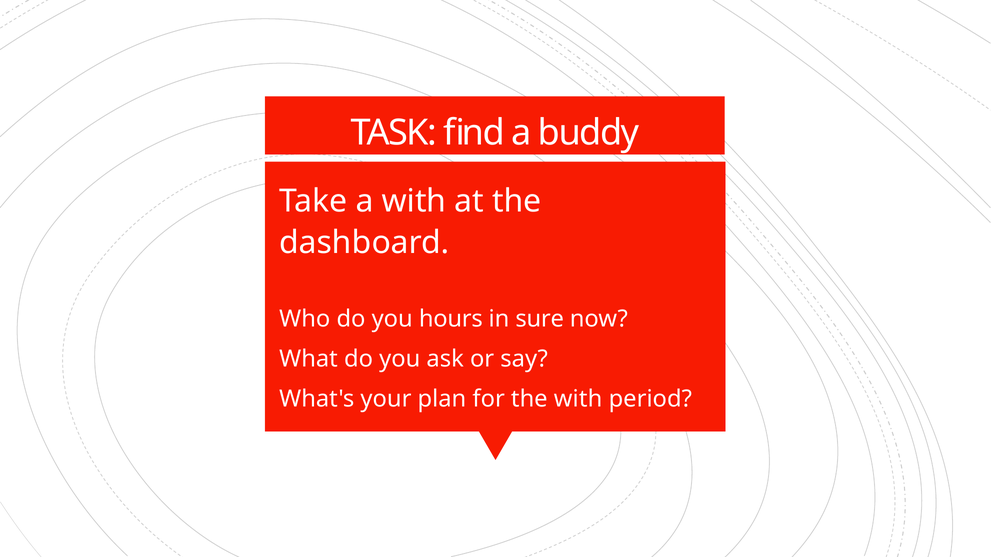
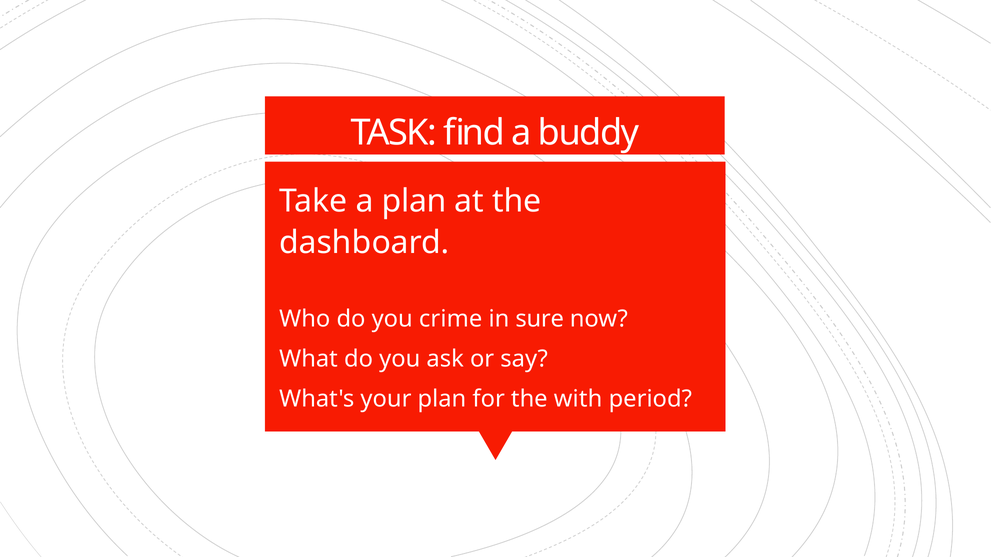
a with: with -> plan (414, 202)
hours: hours -> crime (451, 319)
